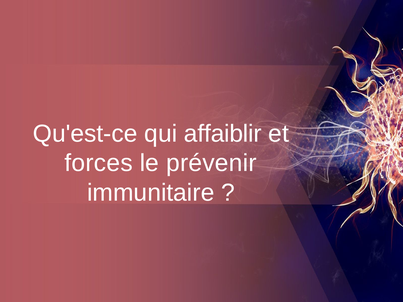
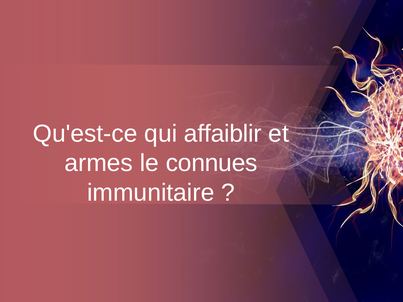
forces: forces -> armes (99, 163)
prévenir: prévenir -> connues (212, 163)
